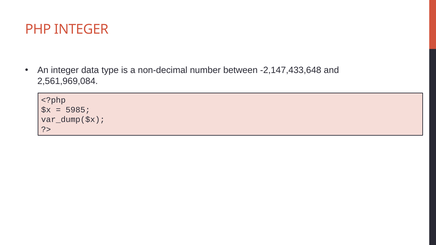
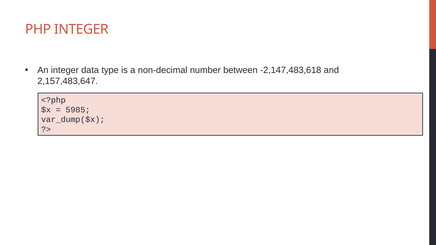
-2,147,433,648: -2,147,433,648 -> -2,147,483,618 (291, 70)
2,561,969,084: 2,561,969,084 -> 2,157,483,647 (68, 81)
